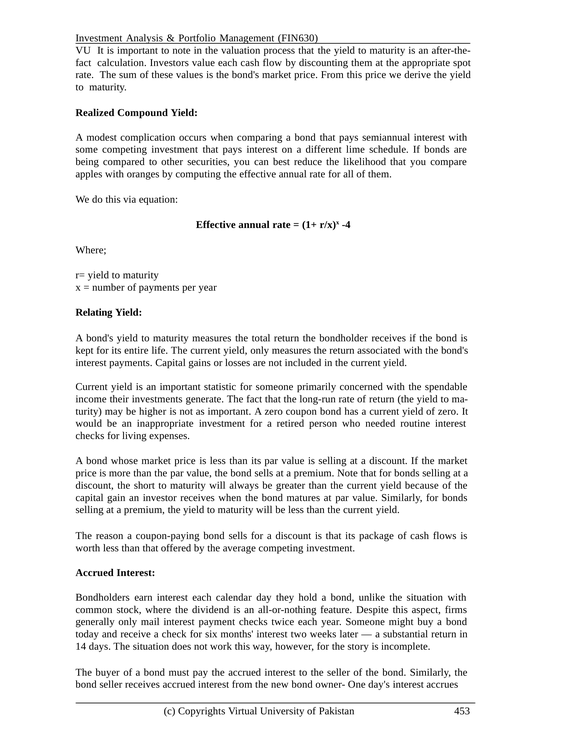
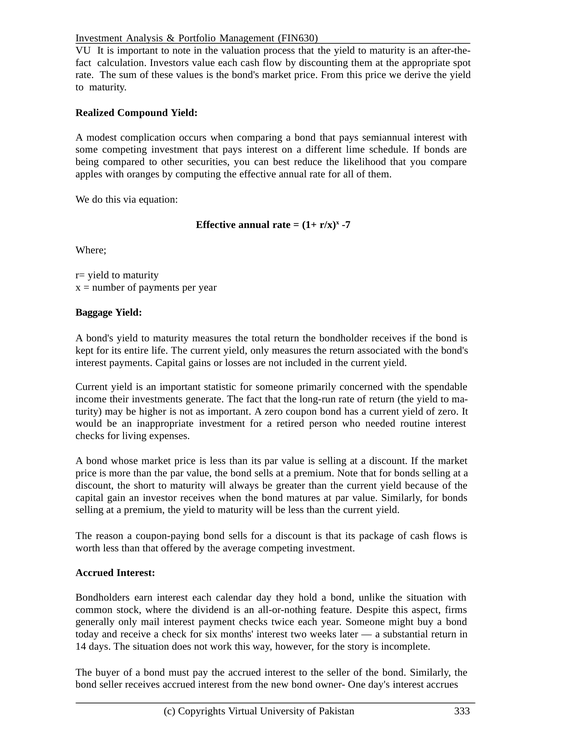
-4: -4 -> -7 (346, 225)
Relating: Relating -> Baggage (94, 312)
453: 453 -> 333 (462, 710)
